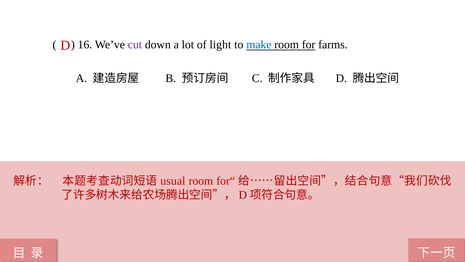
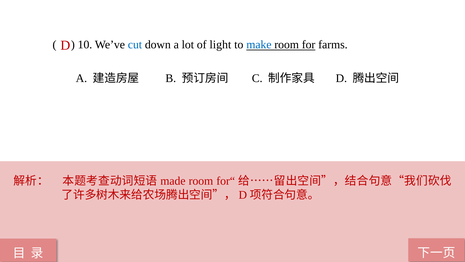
16: 16 -> 10 (85, 45)
cut colour: purple -> blue (135, 45)
usual: usual -> made (173, 181)
